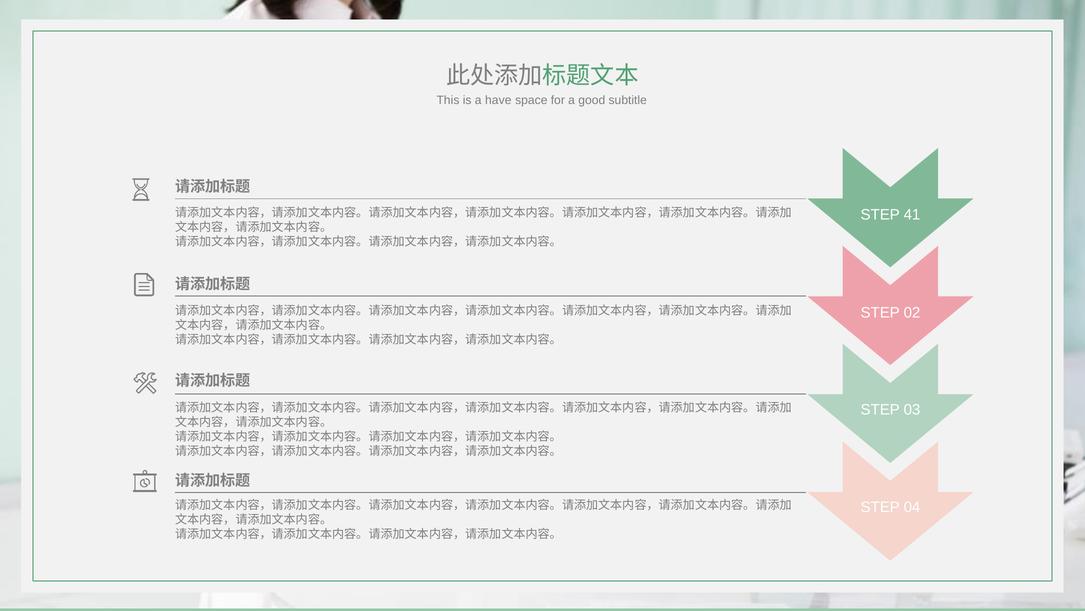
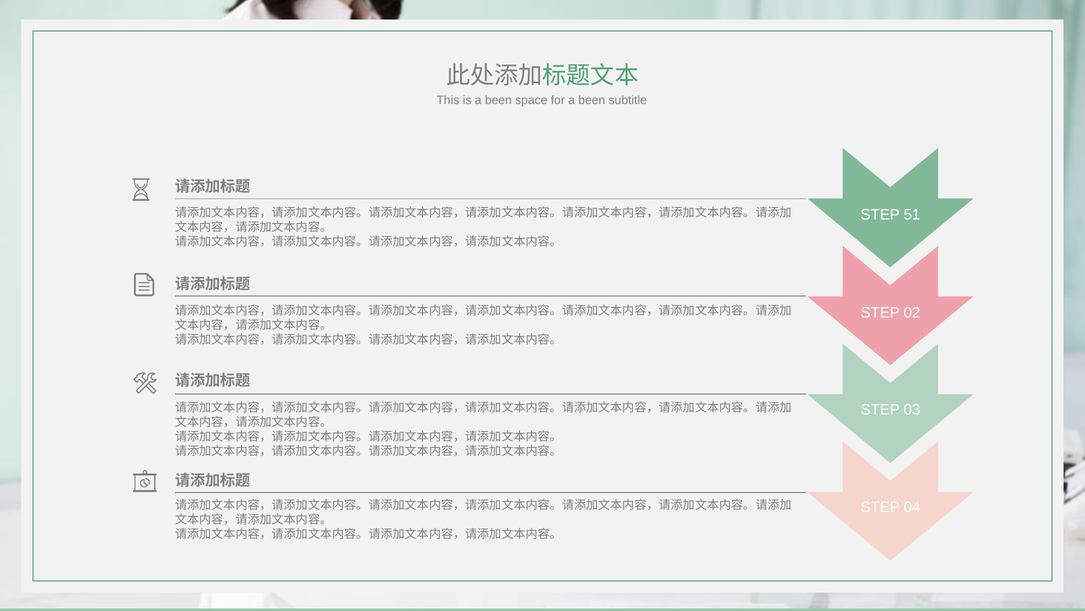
is a have: have -> been (498, 100)
for a good: good -> been (592, 100)
41: 41 -> 51 (912, 214)
